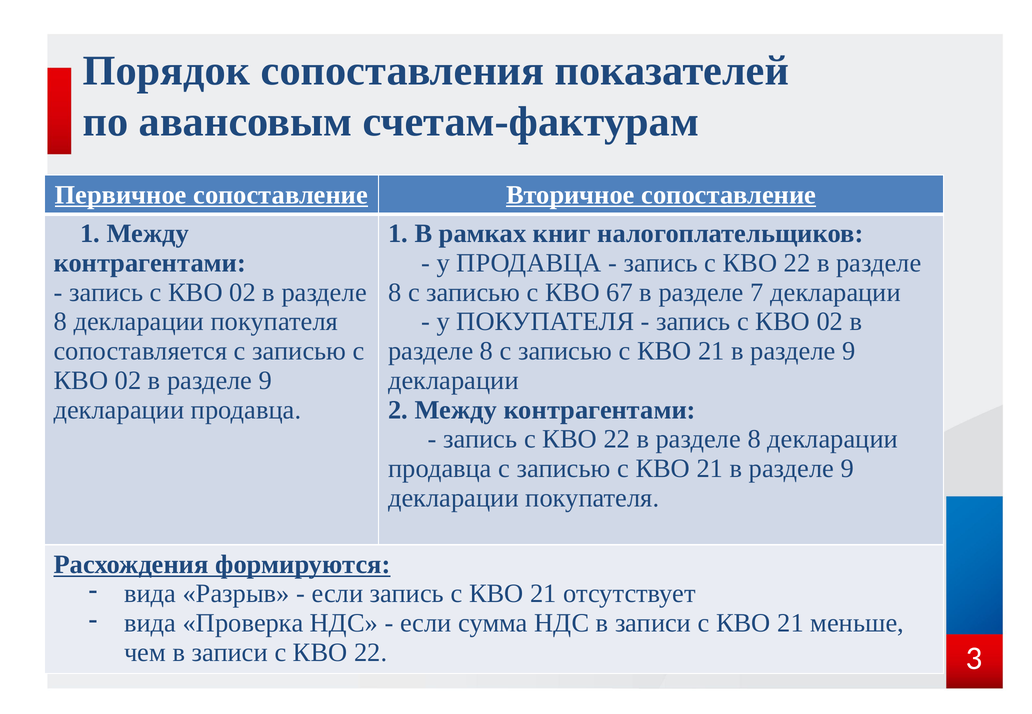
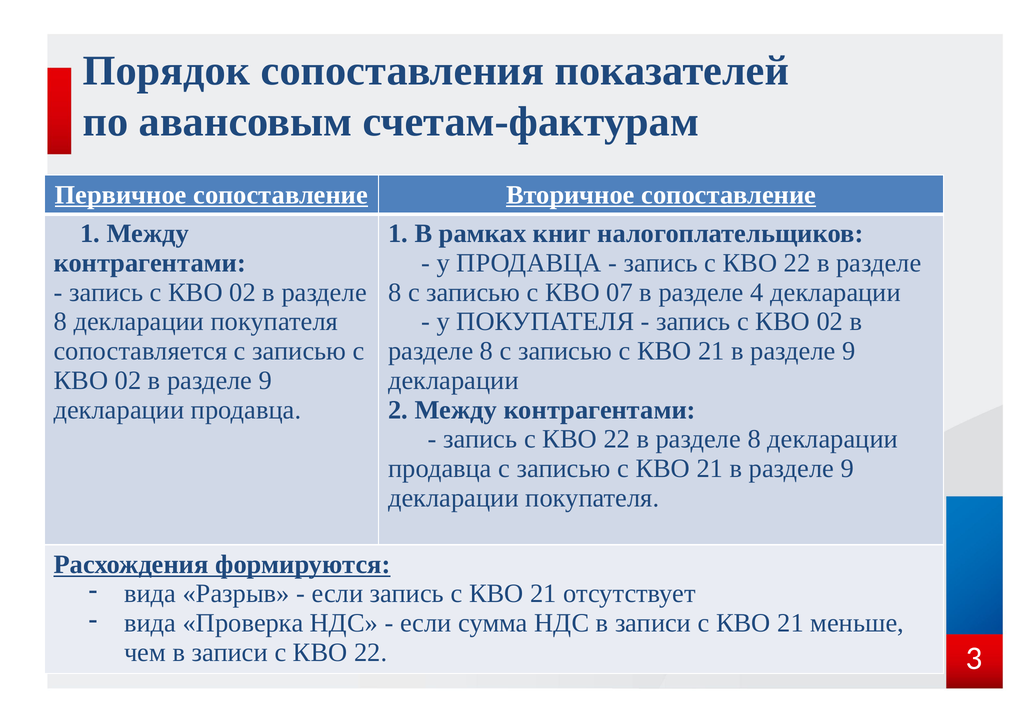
67: 67 -> 07 (620, 293)
7: 7 -> 4 (757, 293)
